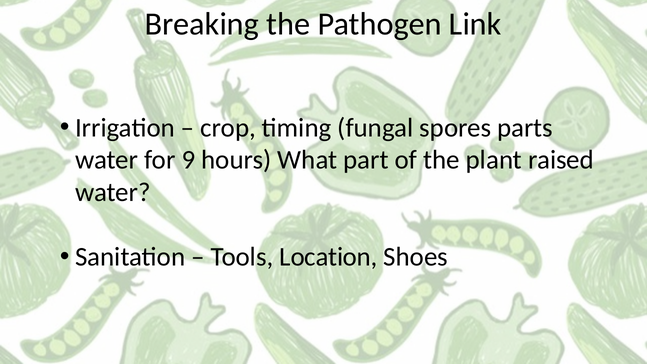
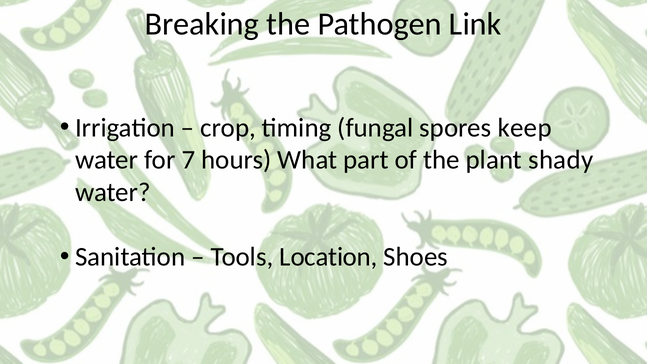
parts: parts -> keep (525, 128)
9: 9 -> 7 (188, 160)
raised: raised -> shady (561, 160)
